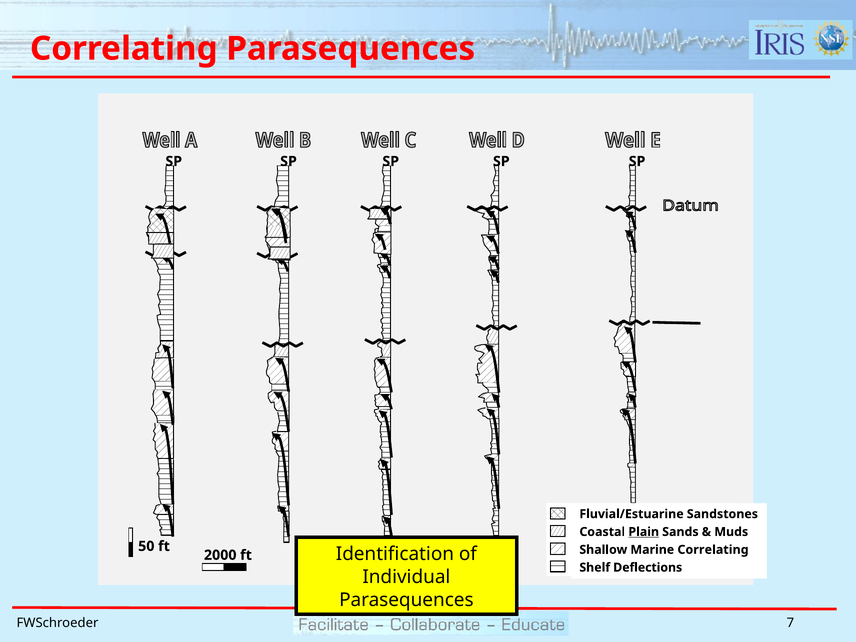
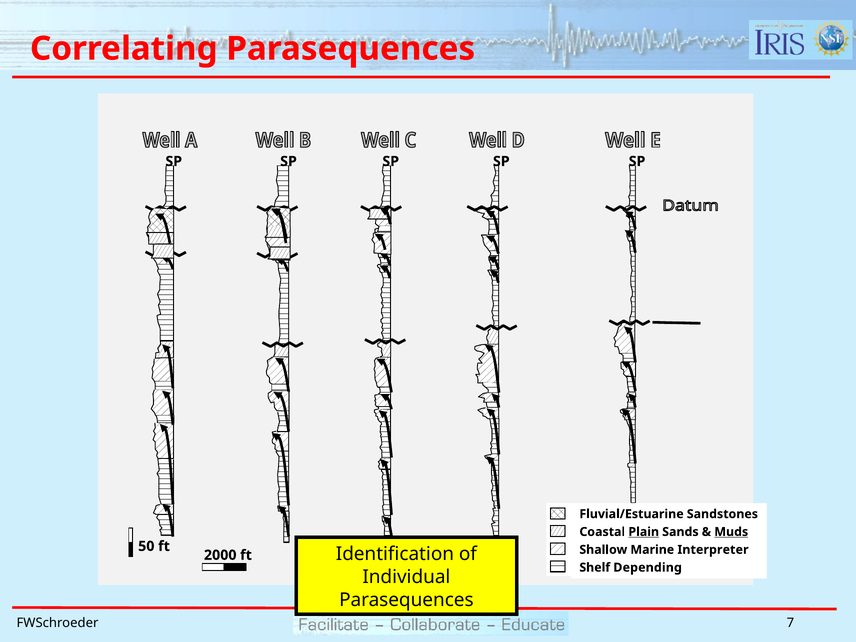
Muds underline: none -> present (731, 532)
Marine Correlating: Correlating -> Interpreter (713, 550)
Deflections: Deflections -> Depending (648, 568)
